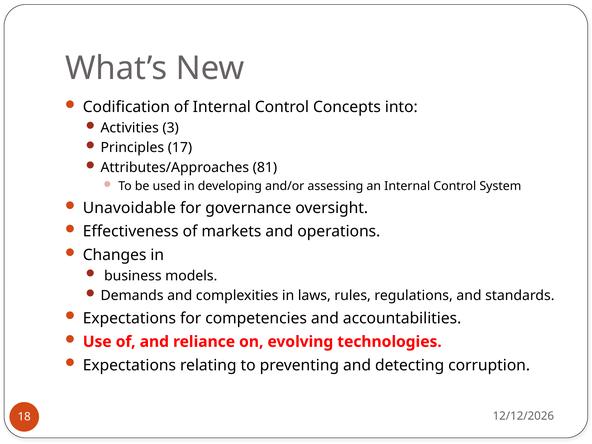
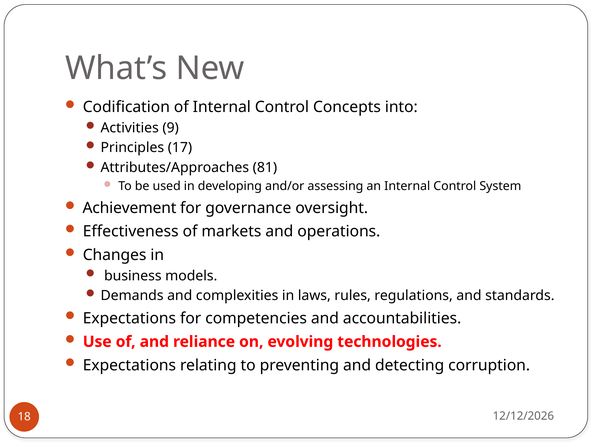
3: 3 -> 9 (171, 128)
Unavoidable: Unavoidable -> Achievement (129, 208)
